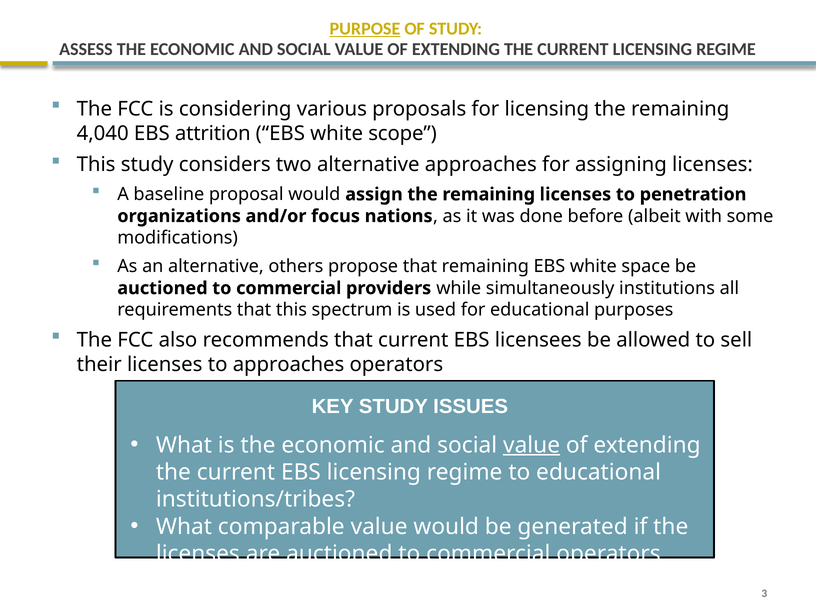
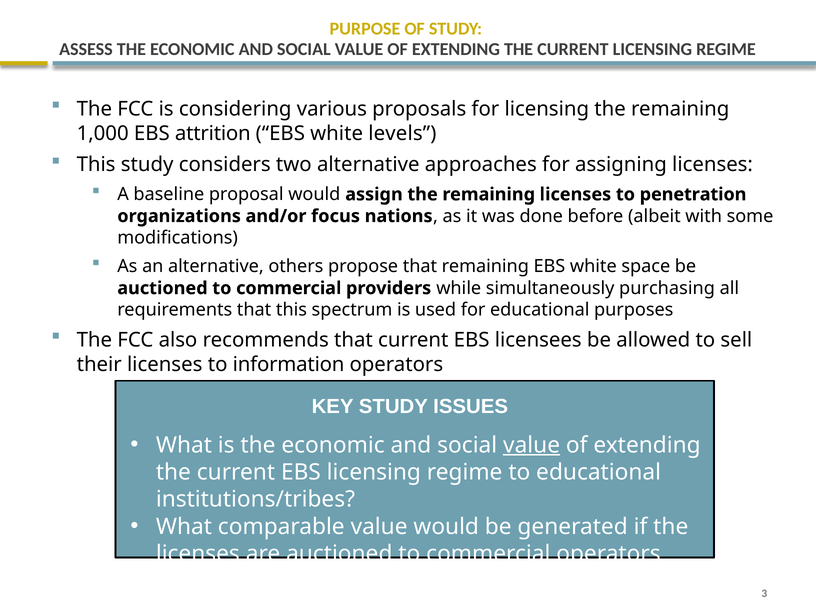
PURPOSE underline: present -> none (365, 29)
4,040: 4,040 -> 1,000 (103, 133)
scope: scope -> levels (402, 133)
institutions: institutions -> purchasing (667, 288)
to approaches: approaches -> information (289, 365)
